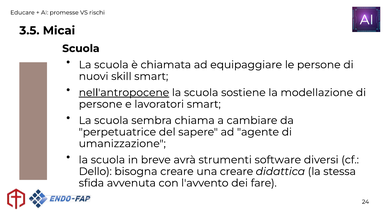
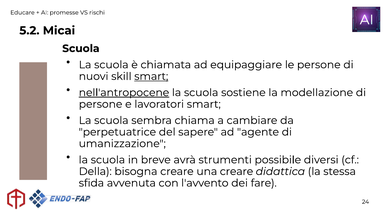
3.5: 3.5 -> 5.2 (29, 31)
smart underline: none -> present (151, 76)
software: software -> possibile (278, 160)
Dello: Dello -> Della (95, 171)
